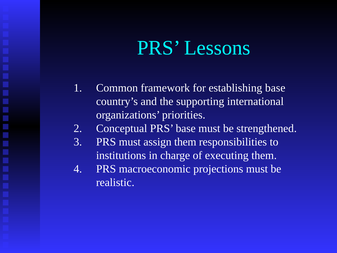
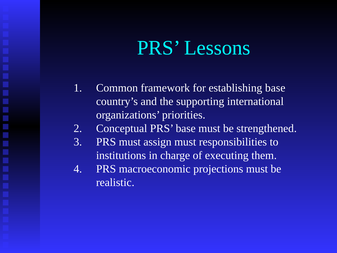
assign them: them -> must (185, 142)
